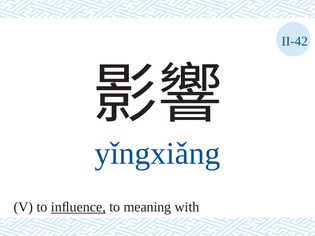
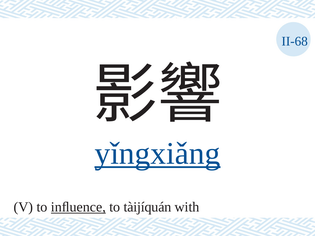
II-42: II-42 -> II-68 (295, 41)
yǐngxiǎng underline: none -> present (157, 154)
meaning: meaning -> tàijíquán (147, 207)
